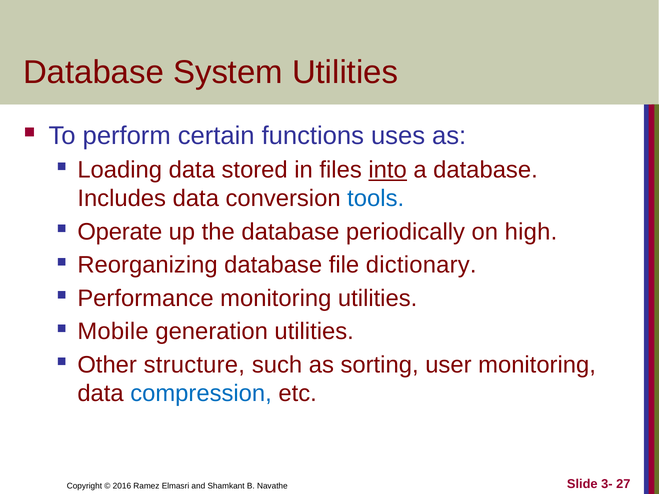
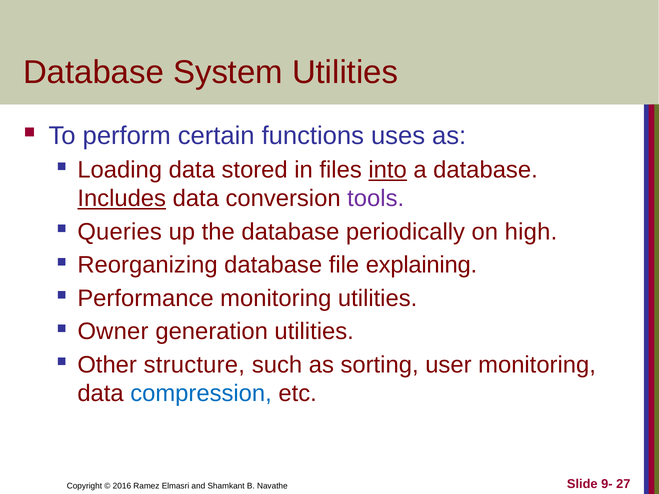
Includes underline: none -> present (122, 199)
tools colour: blue -> purple (376, 199)
Operate: Operate -> Queries (120, 232)
dictionary: dictionary -> explaining (421, 265)
Mobile: Mobile -> Owner (113, 332)
3-: 3- -> 9- (607, 484)
